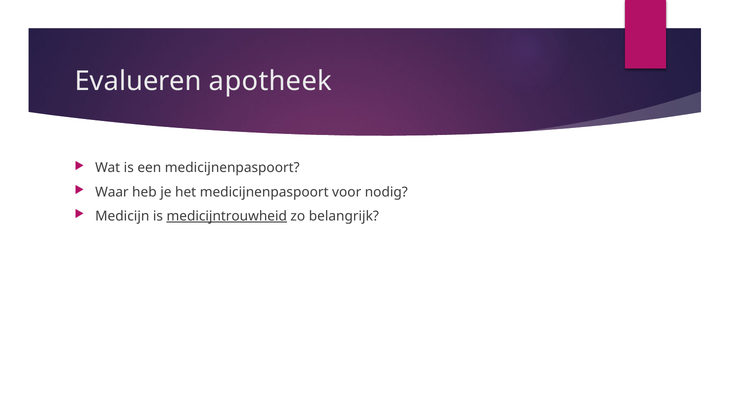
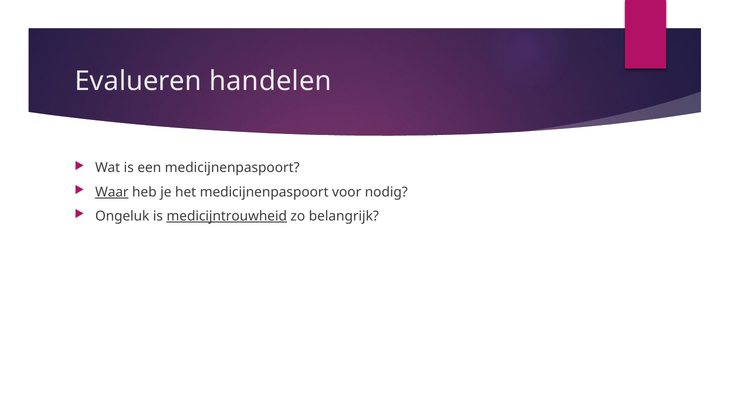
apotheek: apotheek -> handelen (270, 81)
Waar underline: none -> present (112, 192)
Medicijn: Medicijn -> Ongeluk (122, 216)
